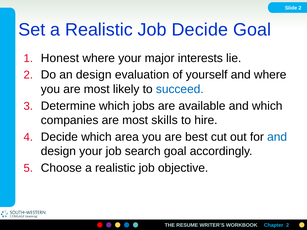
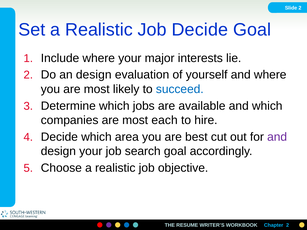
Honest: Honest -> Include (60, 58)
skills: skills -> each (165, 120)
and colour: blue -> purple (277, 137)
